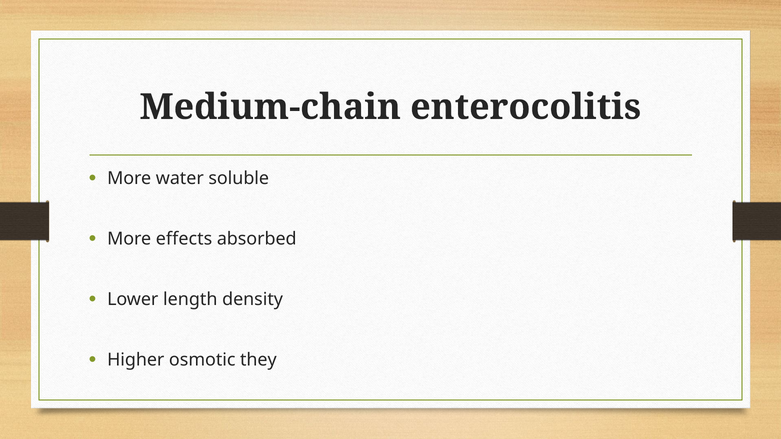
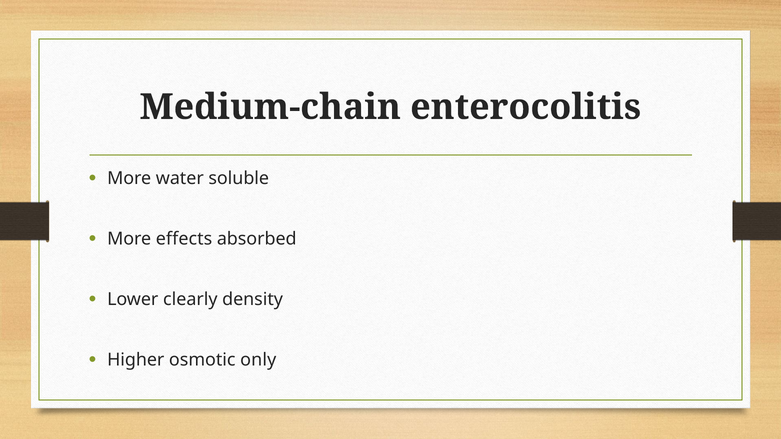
length: length -> clearly (190, 300)
they: they -> only (258, 360)
